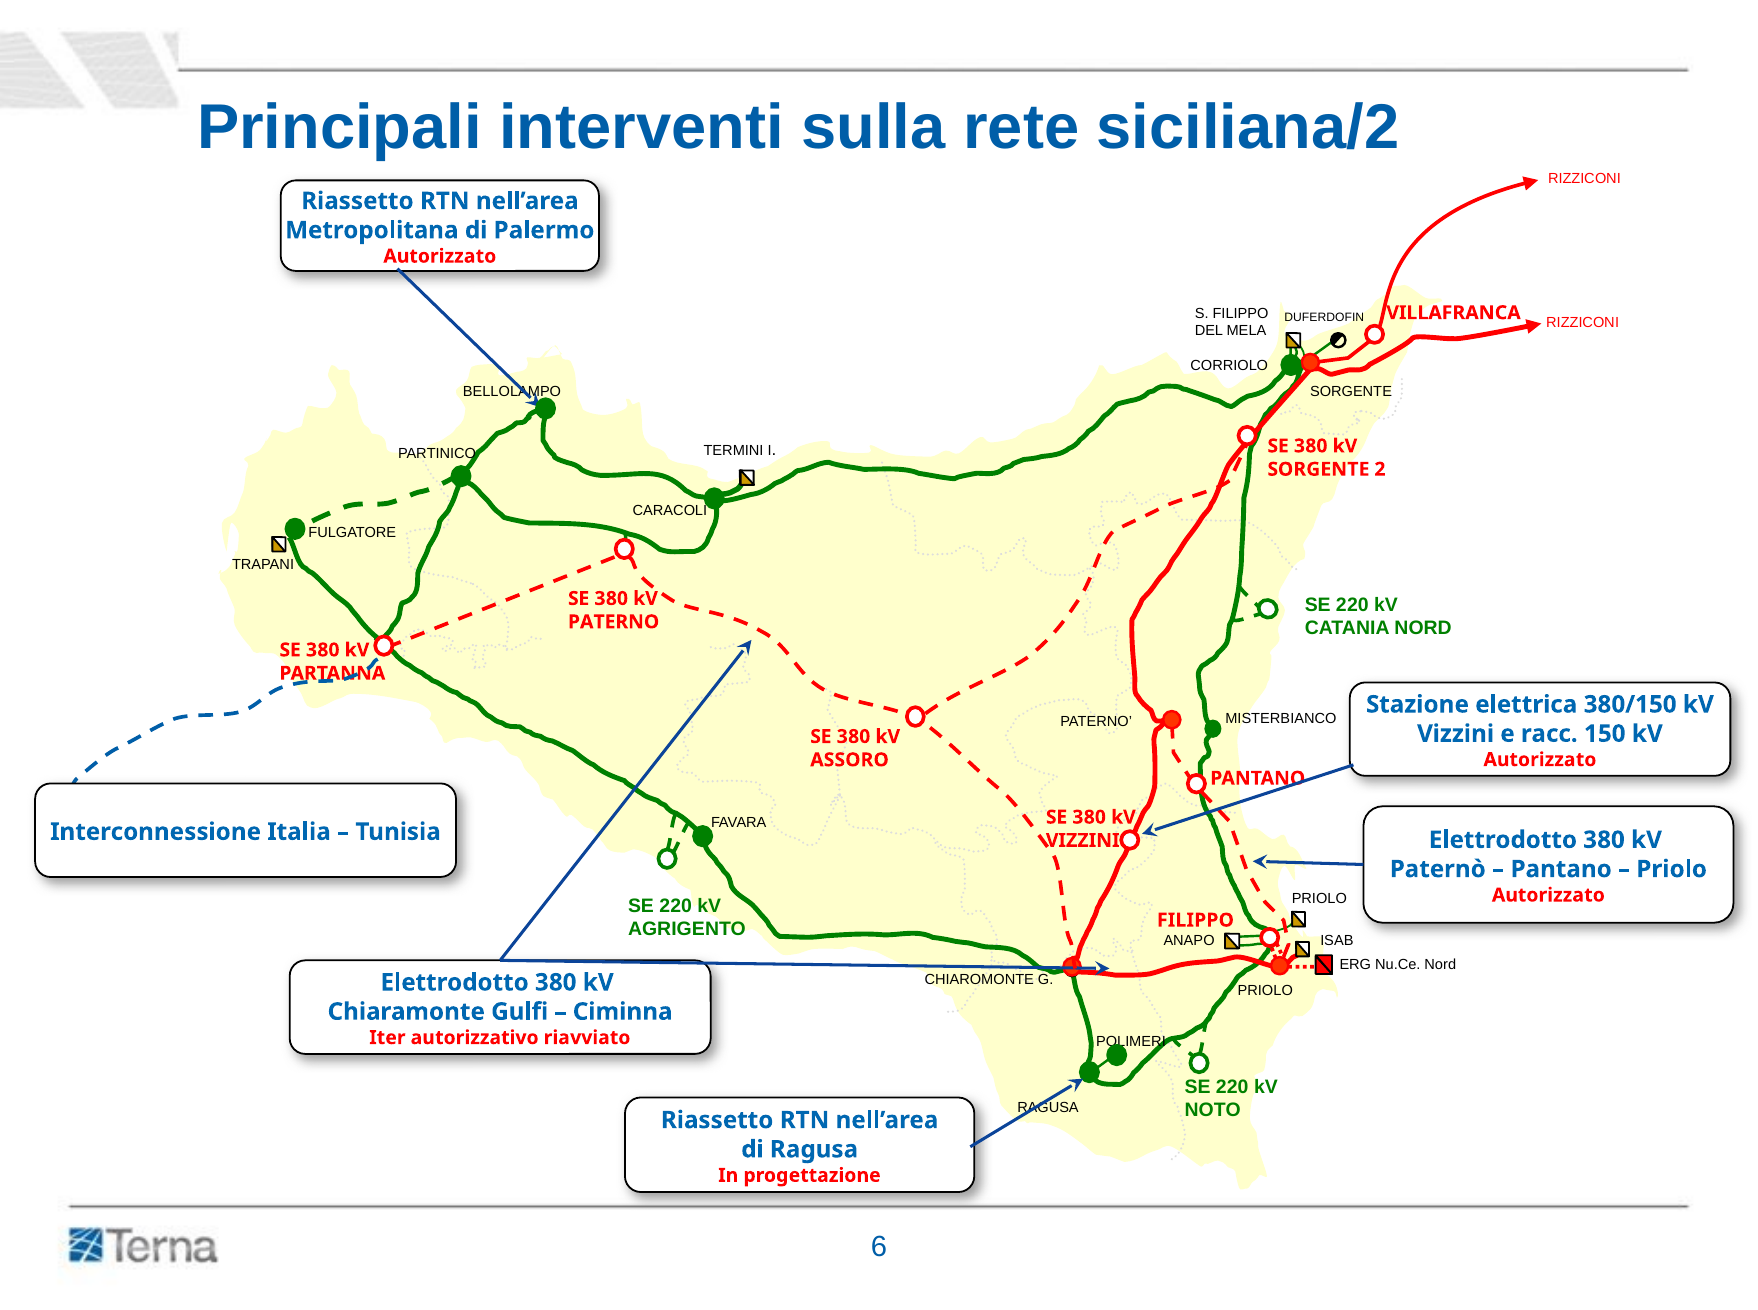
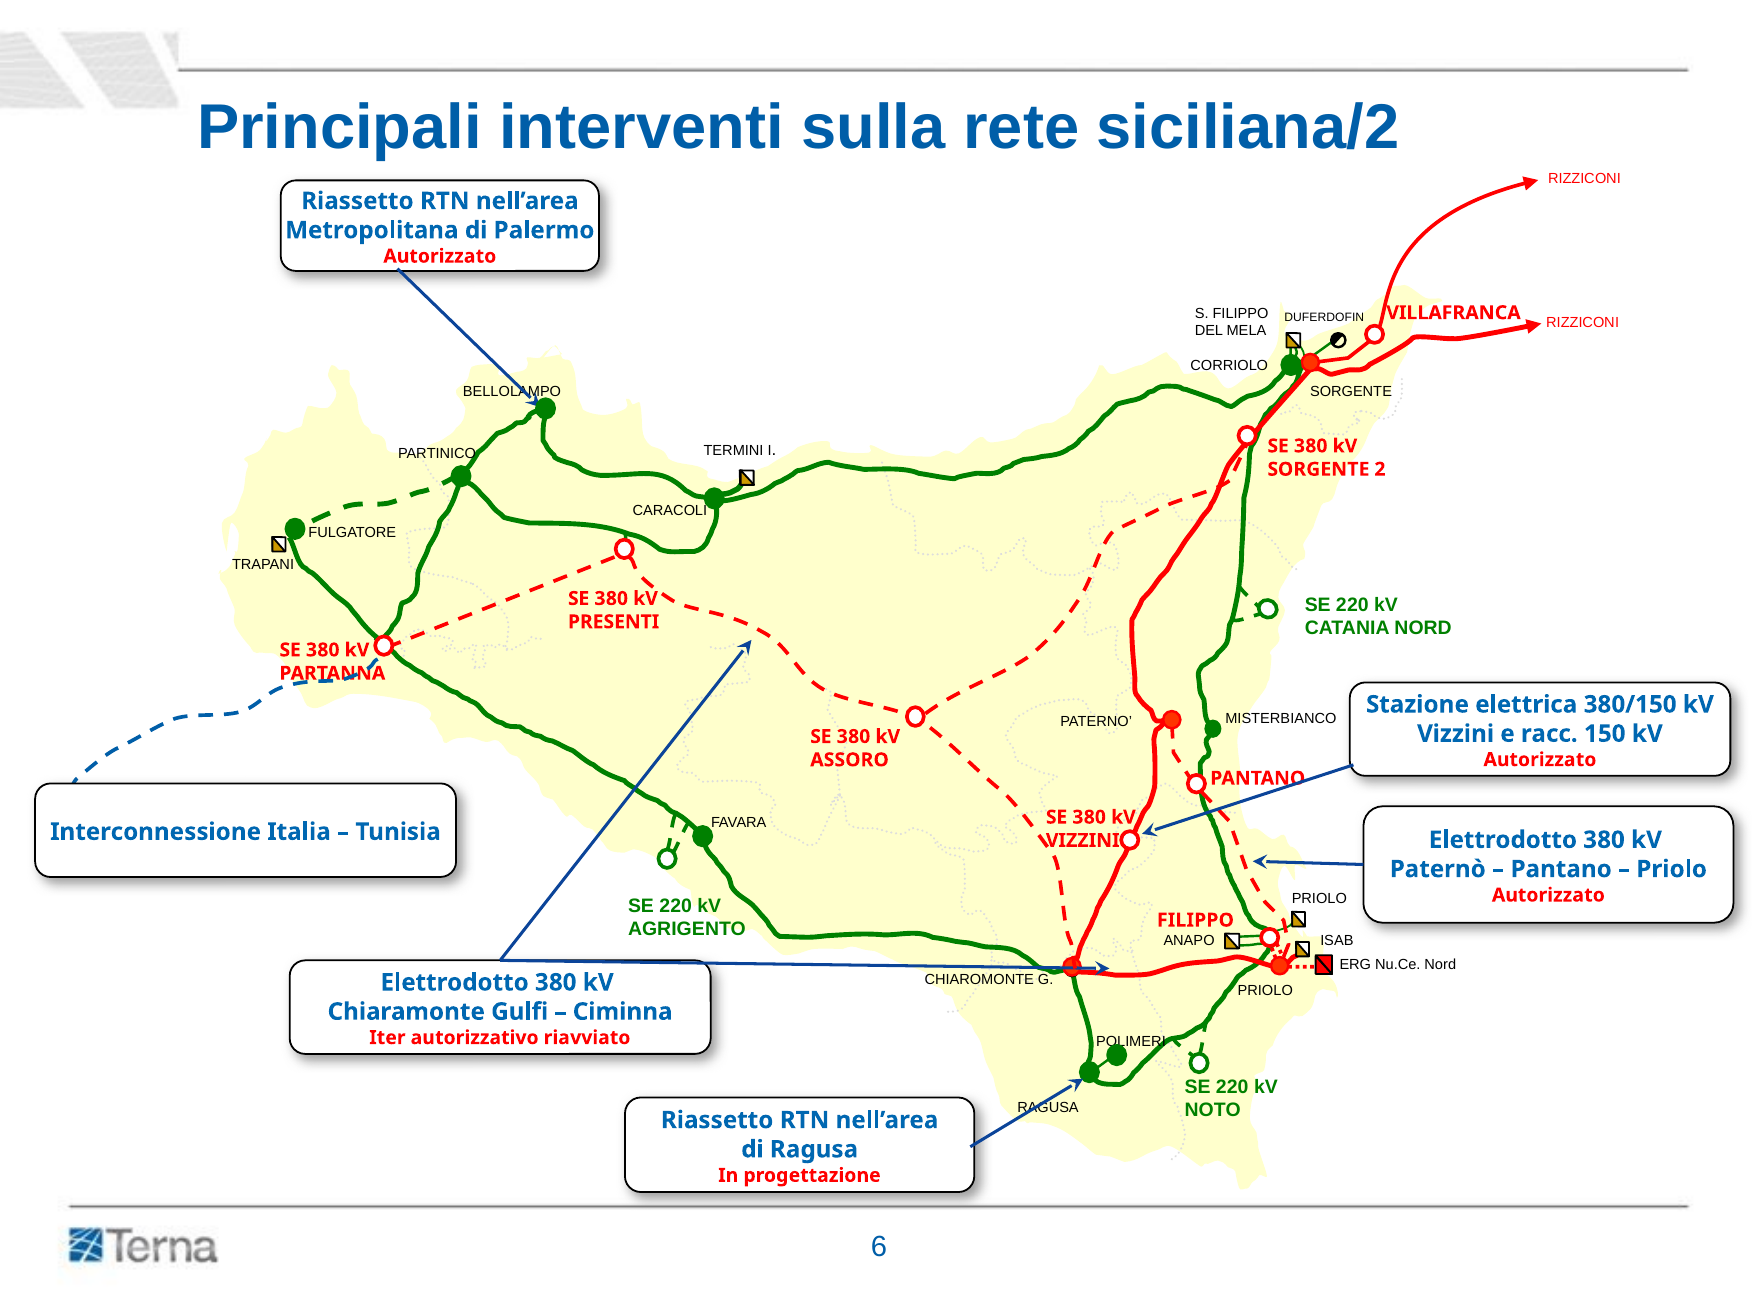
PATERNO: PATERNO -> PRESENTI (614, 622)
